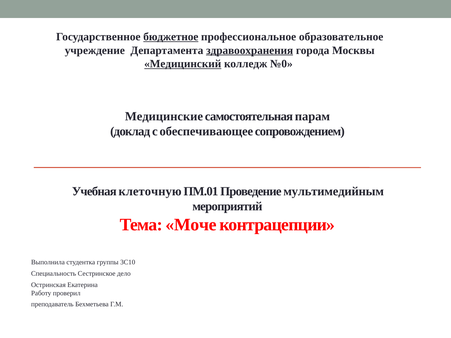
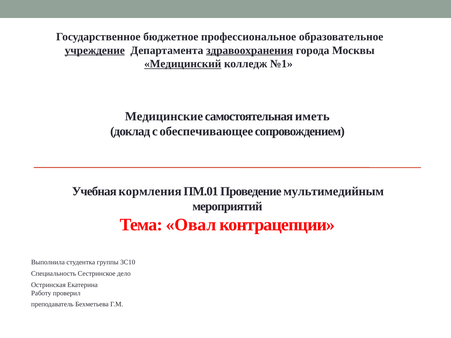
бюджетное underline: present -> none (171, 37)
учреждение underline: none -> present (95, 50)
№0: №0 -> №1 (281, 64)
парам: парам -> иметь (312, 116)
клеточную: клеточную -> кормления (150, 192)
Моче: Моче -> Овал (191, 225)
